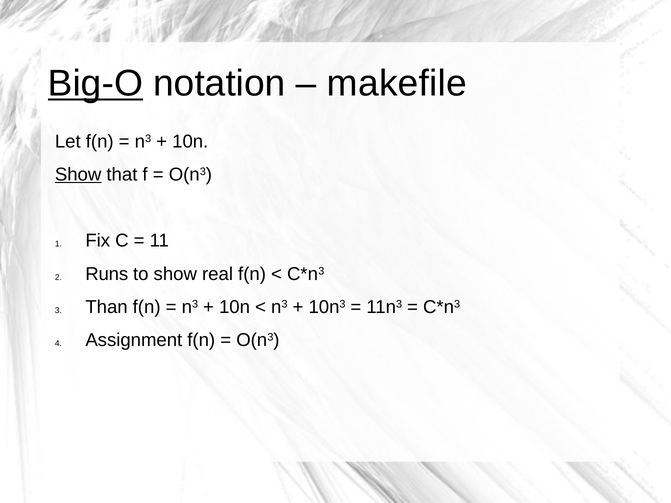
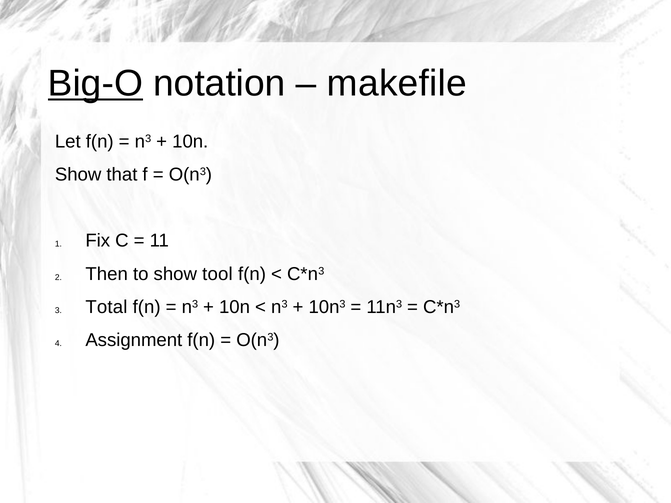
Show underline: present -> none (78, 175)
Runs: Runs -> Then (107, 274)
real: real -> tool (217, 274)
Than: Than -> Total (106, 307)
